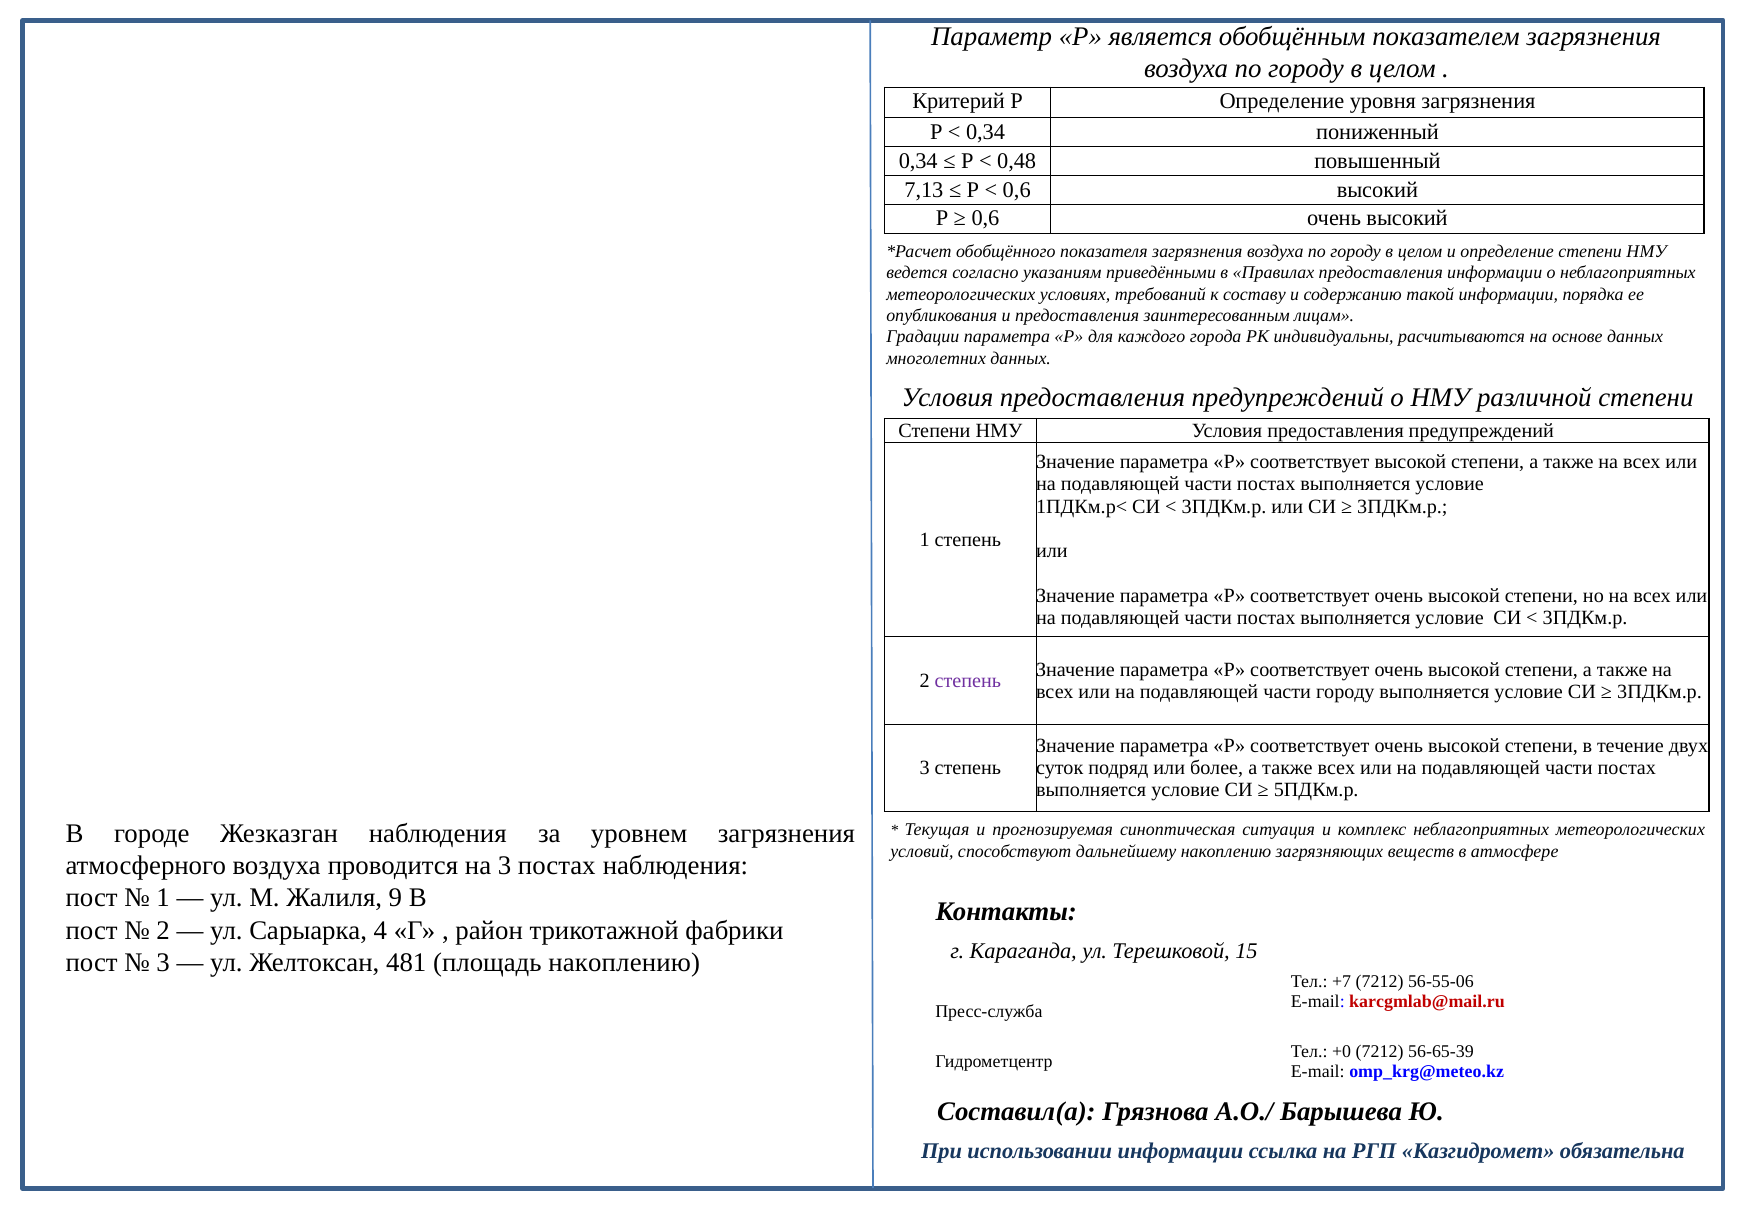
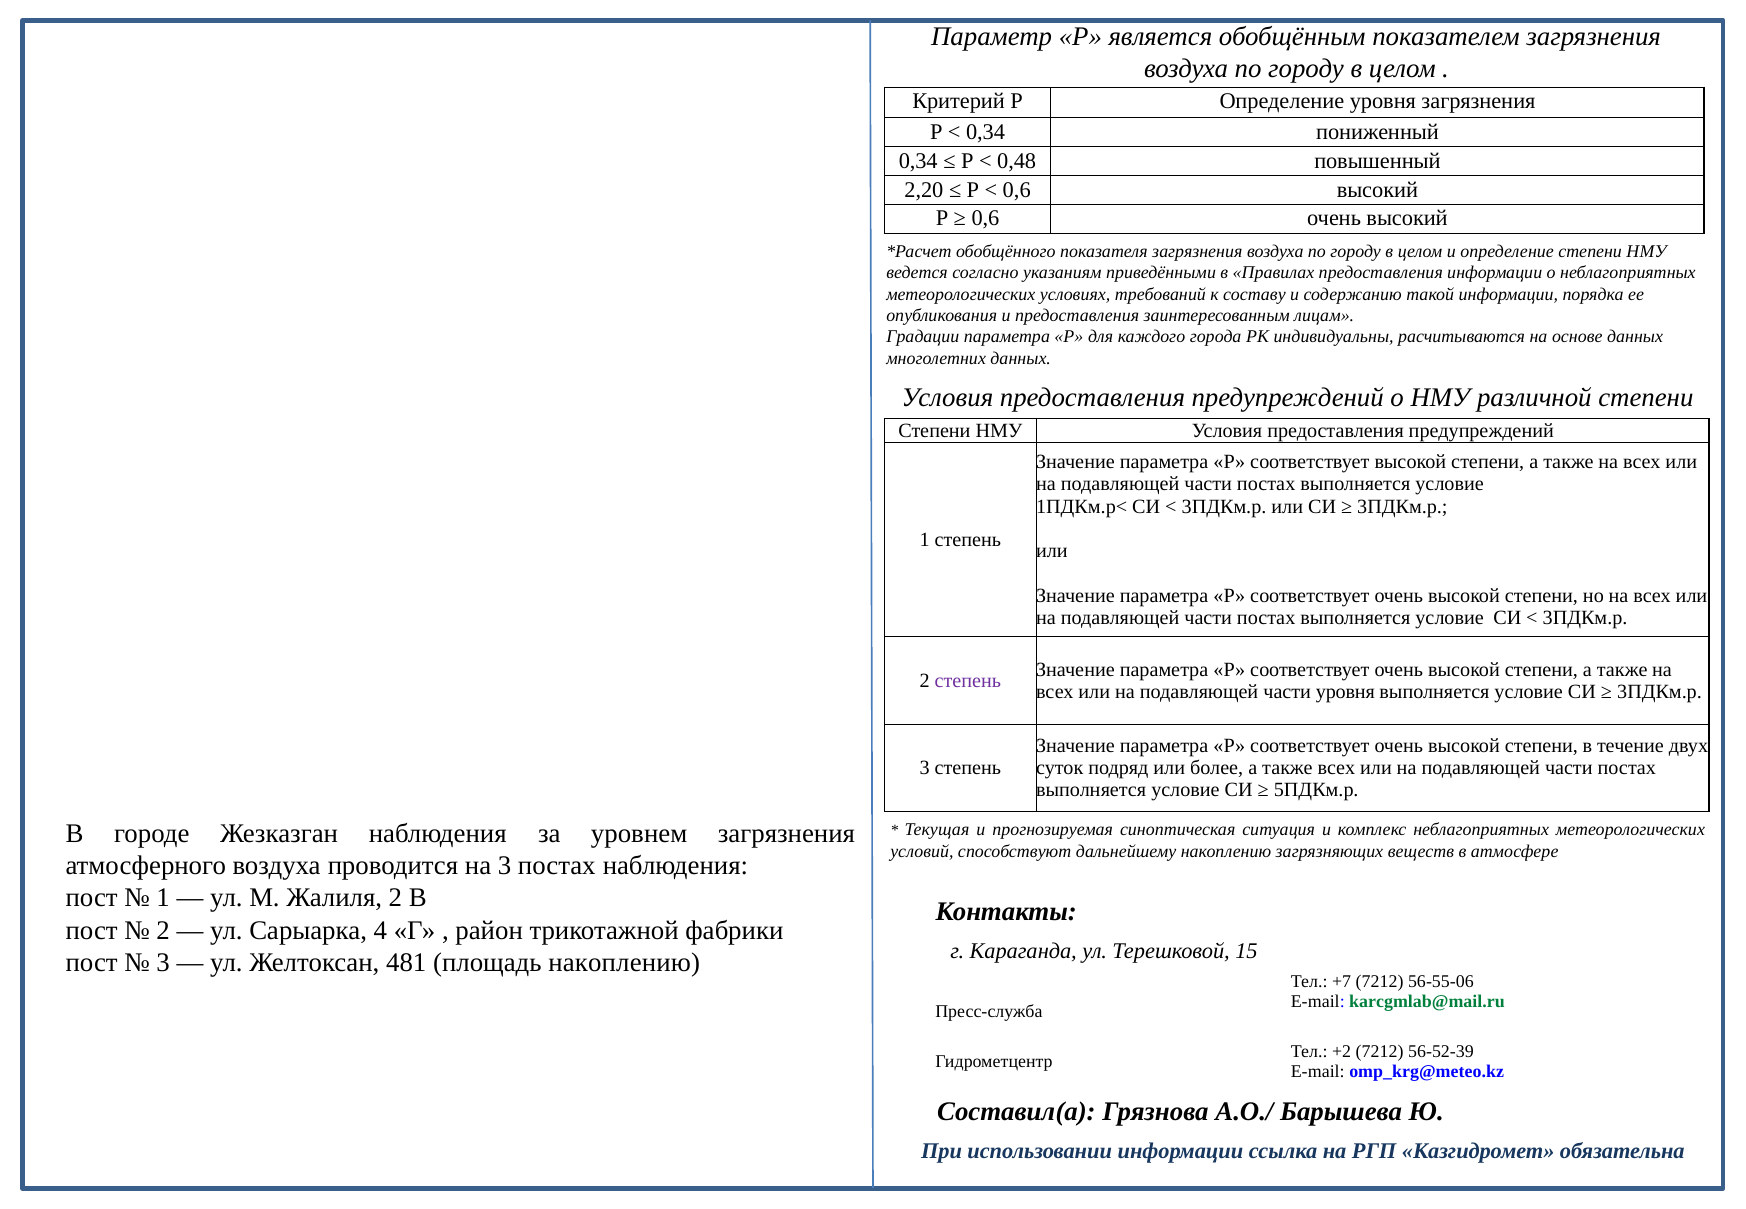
7,13: 7,13 -> 2,20 (924, 190)
части городу: городу -> уровня (1345, 692)
Жалиля 9: 9 -> 2 (395, 898)
karcgmlab@mail.ru colour: red -> green (1427, 1001)
+0: +0 -> +2 (1342, 1051)
56-65-39: 56-65-39 -> 56-52-39 (1441, 1051)
